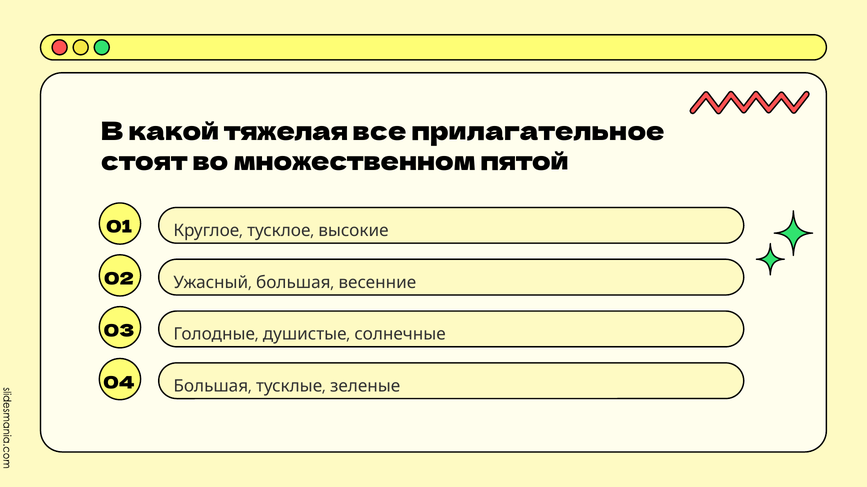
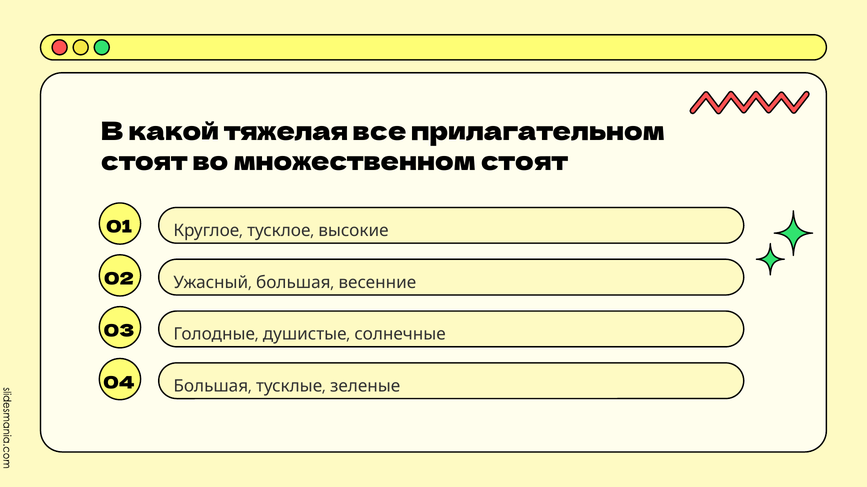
прилагательное: прилагательное -> прилагательном (538, 132)
множественном пятой: пятой -> стоят (525, 162)
